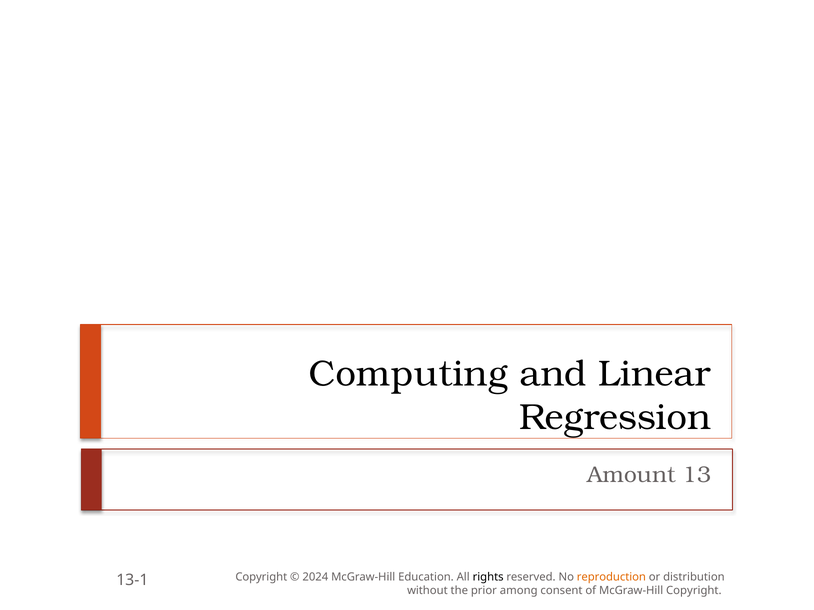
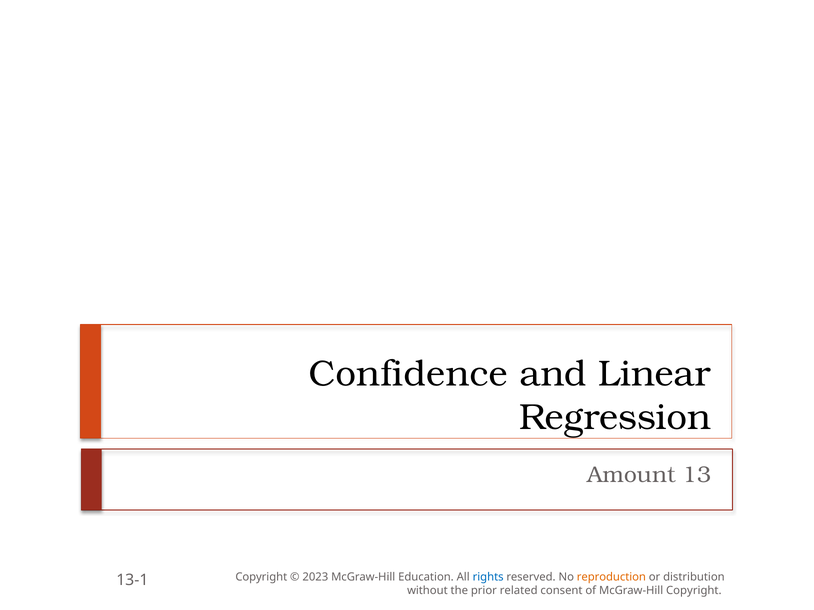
Computing: Computing -> Confidence (408, 374)
2024: 2024 -> 2023 (315, 577)
rights colour: black -> blue (488, 577)
among: among -> related (519, 591)
